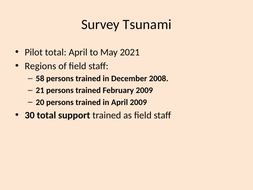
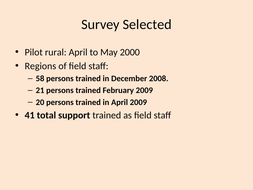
Tsunami: Tsunami -> Selected (147, 24)
Pilot total: total -> rural (56, 52)
2021: 2021 -> 2000 (130, 52)
30: 30 -> 41 (30, 115)
